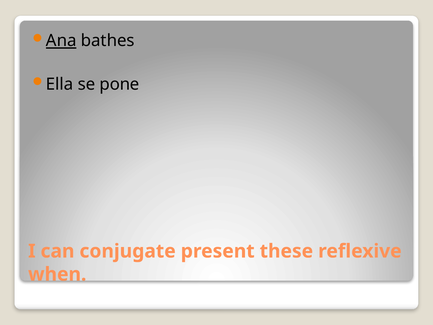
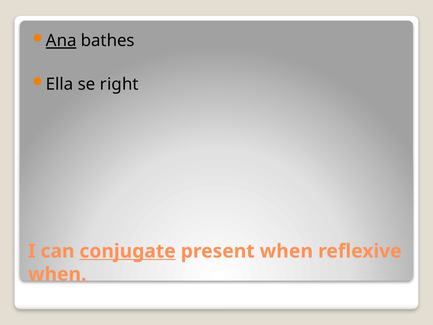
pone: pone -> right (119, 84)
conjugate underline: none -> present (128, 251)
present these: these -> when (286, 251)
